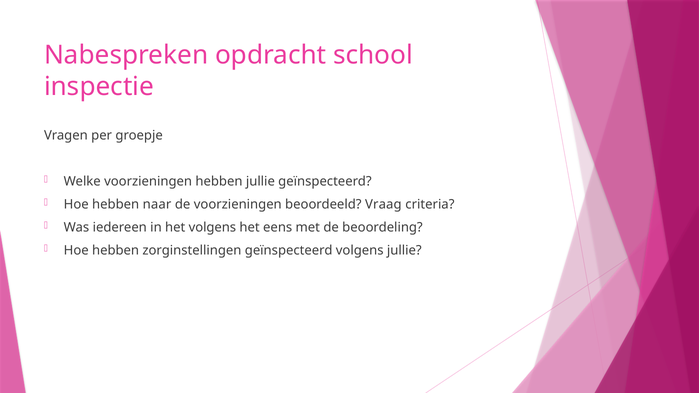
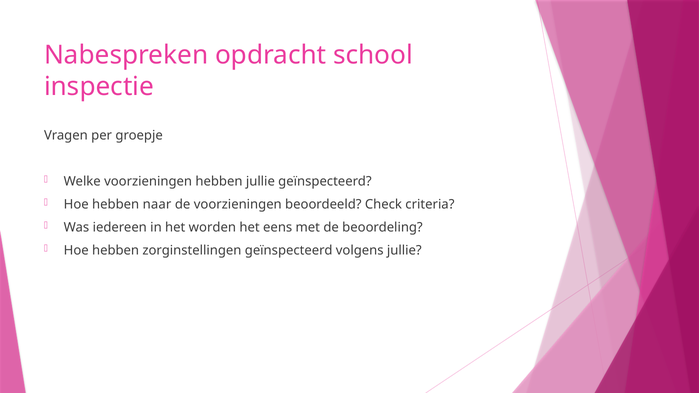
Vraag: Vraag -> Check (383, 204)
het volgens: volgens -> worden (212, 227)
